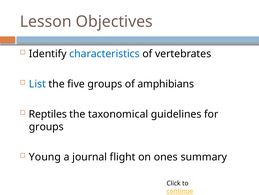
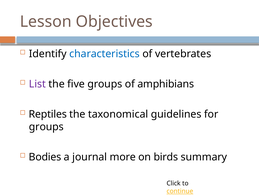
List colour: blue -> purple (37, 84)
Young: Young -> Bodies (45, 156)
flight: flight -> more (123, 156)
ones: ones -> birds (166, 156)
